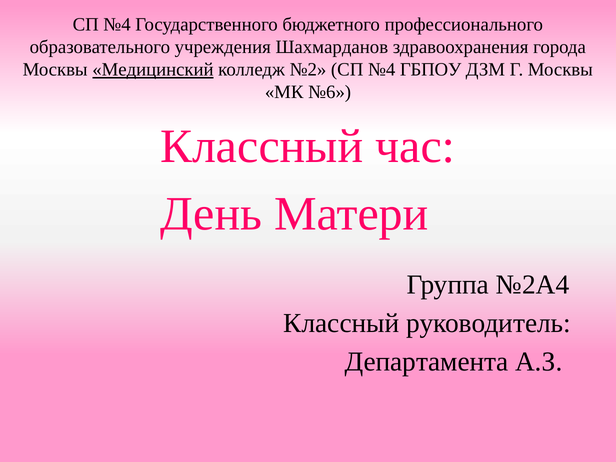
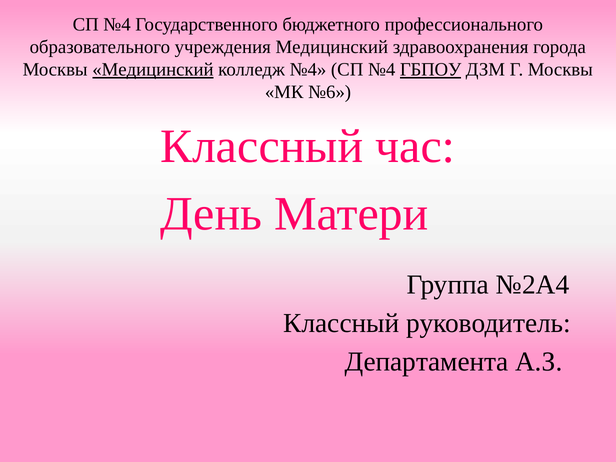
учреждения Шахмарданов: Шахмарданов -> Медицинский (332, 47)
колледж №2: №2 -> №4 (308, 70)
ГБПОУ underline: none -> present (431, 70)
